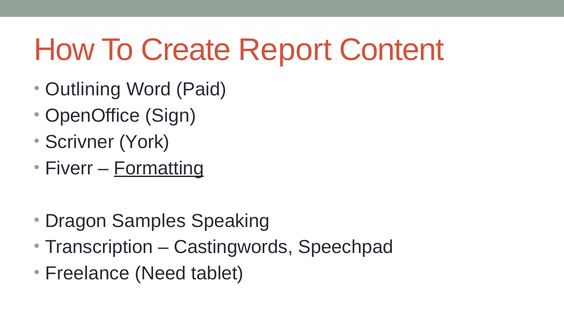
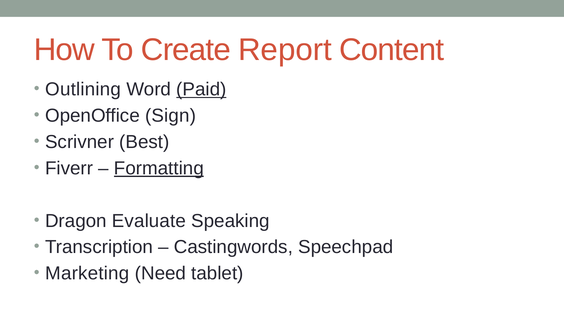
Paid underline: none -> present (201, 89)
York: York -> Best (144, 142)
Samples: Samples -> Evaluate (149, 221)
Freelance: Freelance -> Marketing (87, 274)
